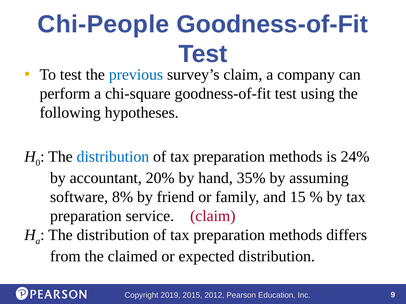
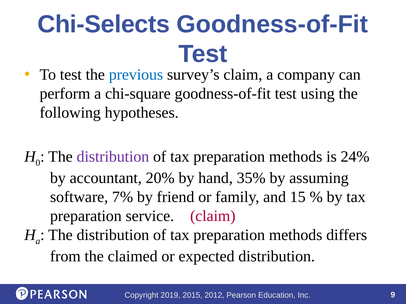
Chi-People: Chi-People -> Chi-Selects (104, 24)
distribution colour: blue -> purple (113, 157)
8%: 8% -> 7% (123, 197)
